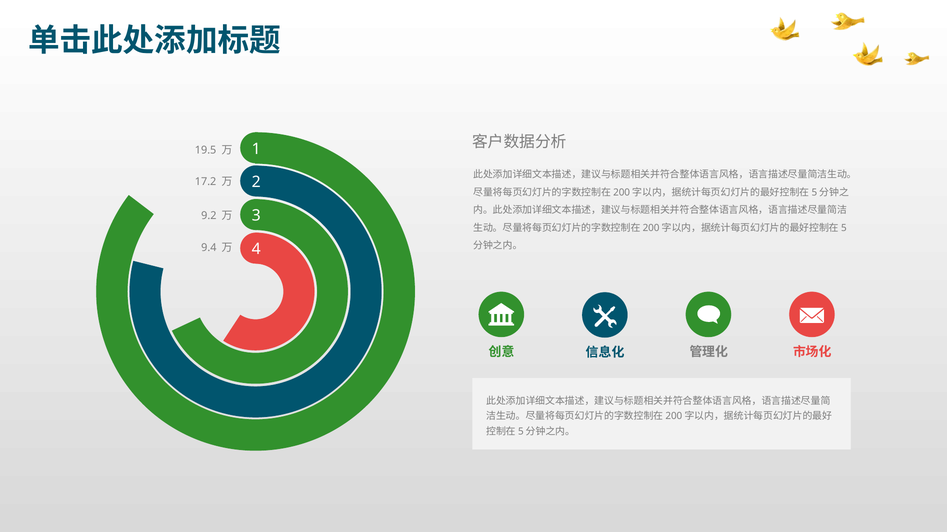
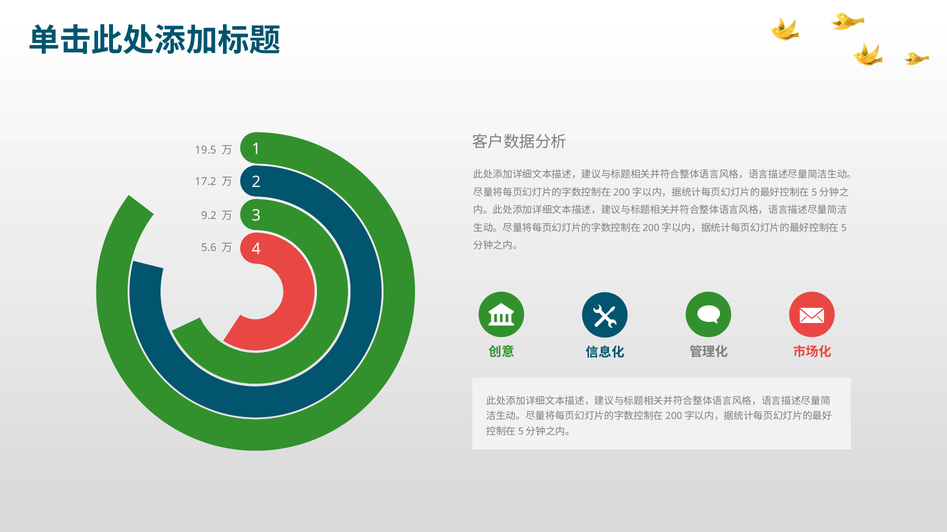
9.4: 9.4 -> 5.6 (209, 248)
